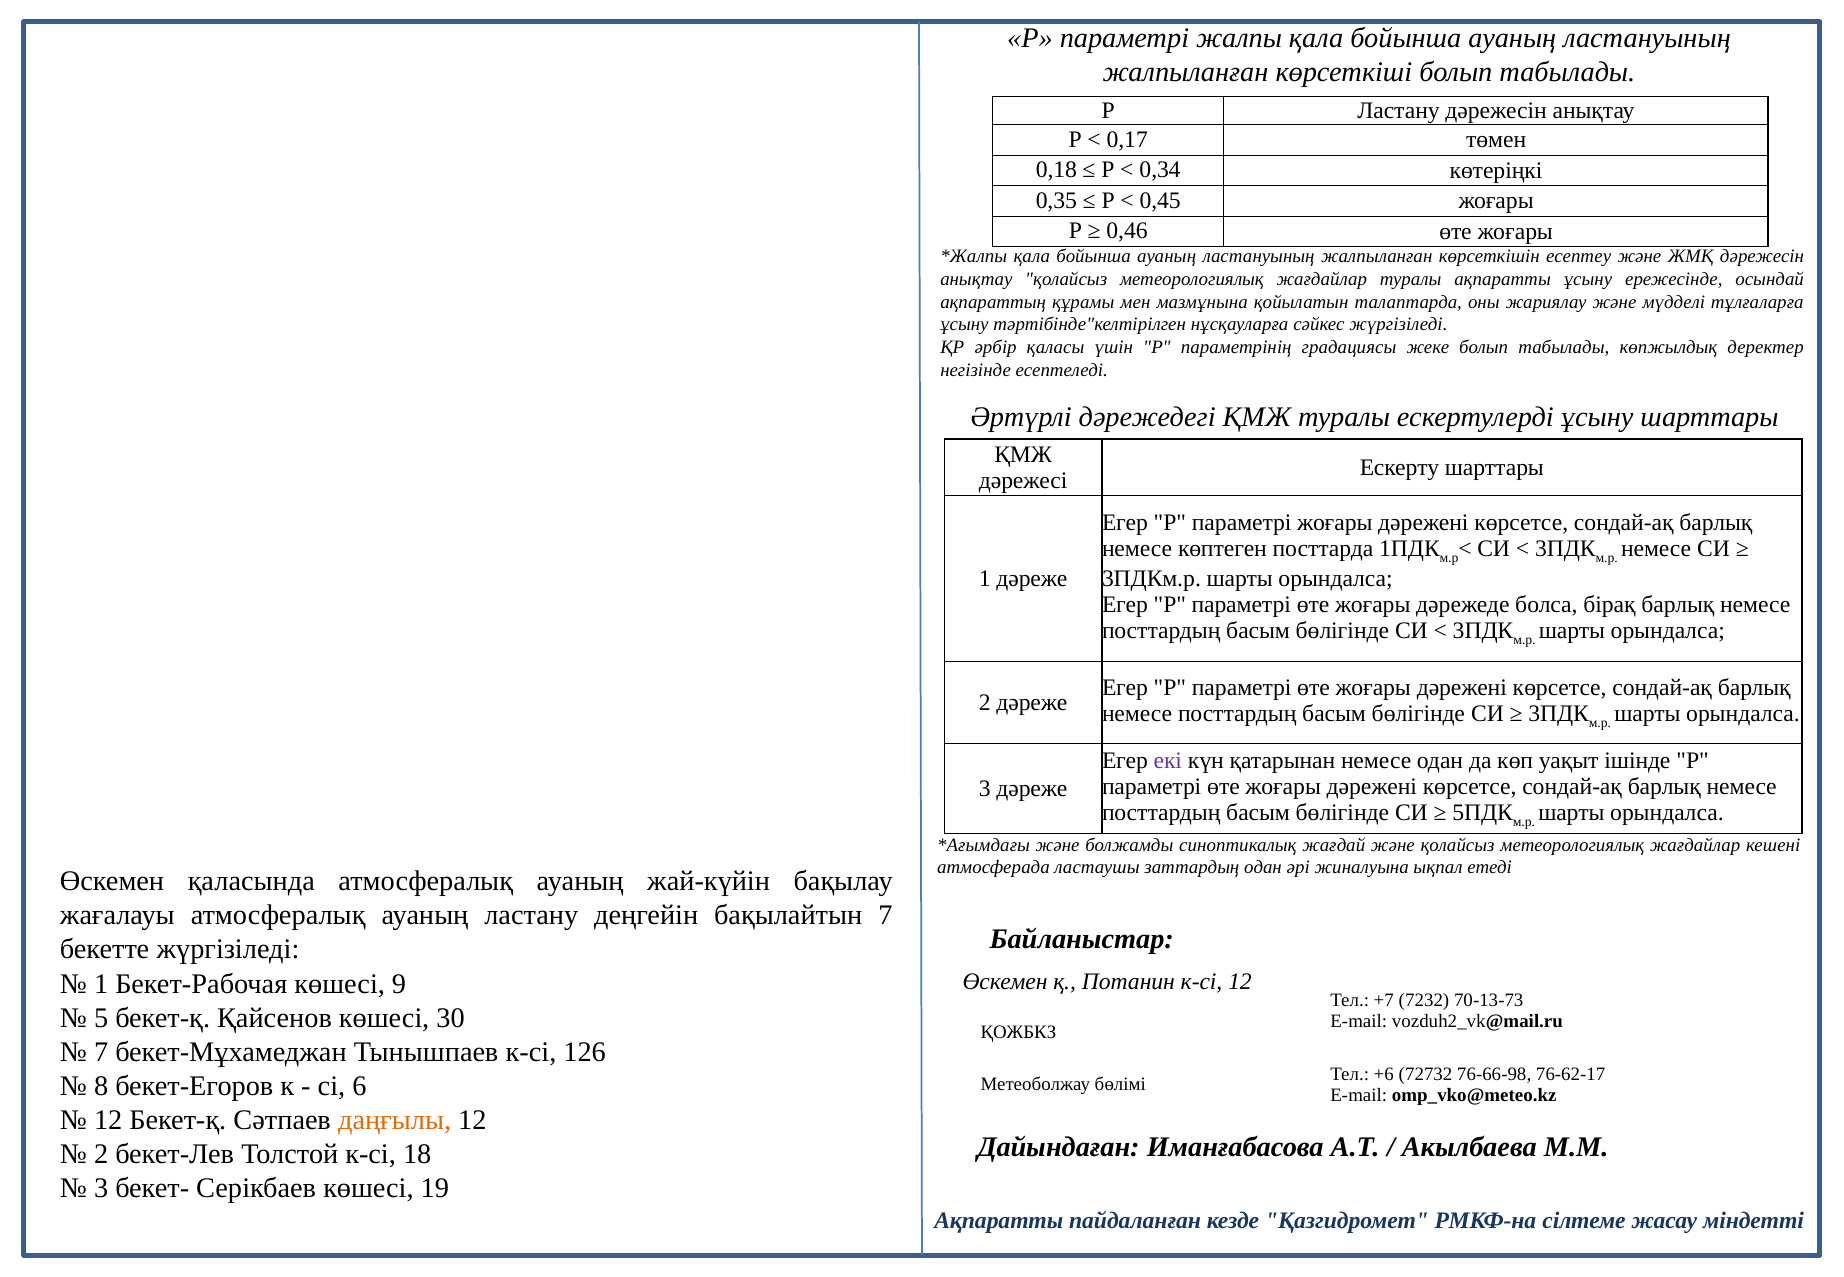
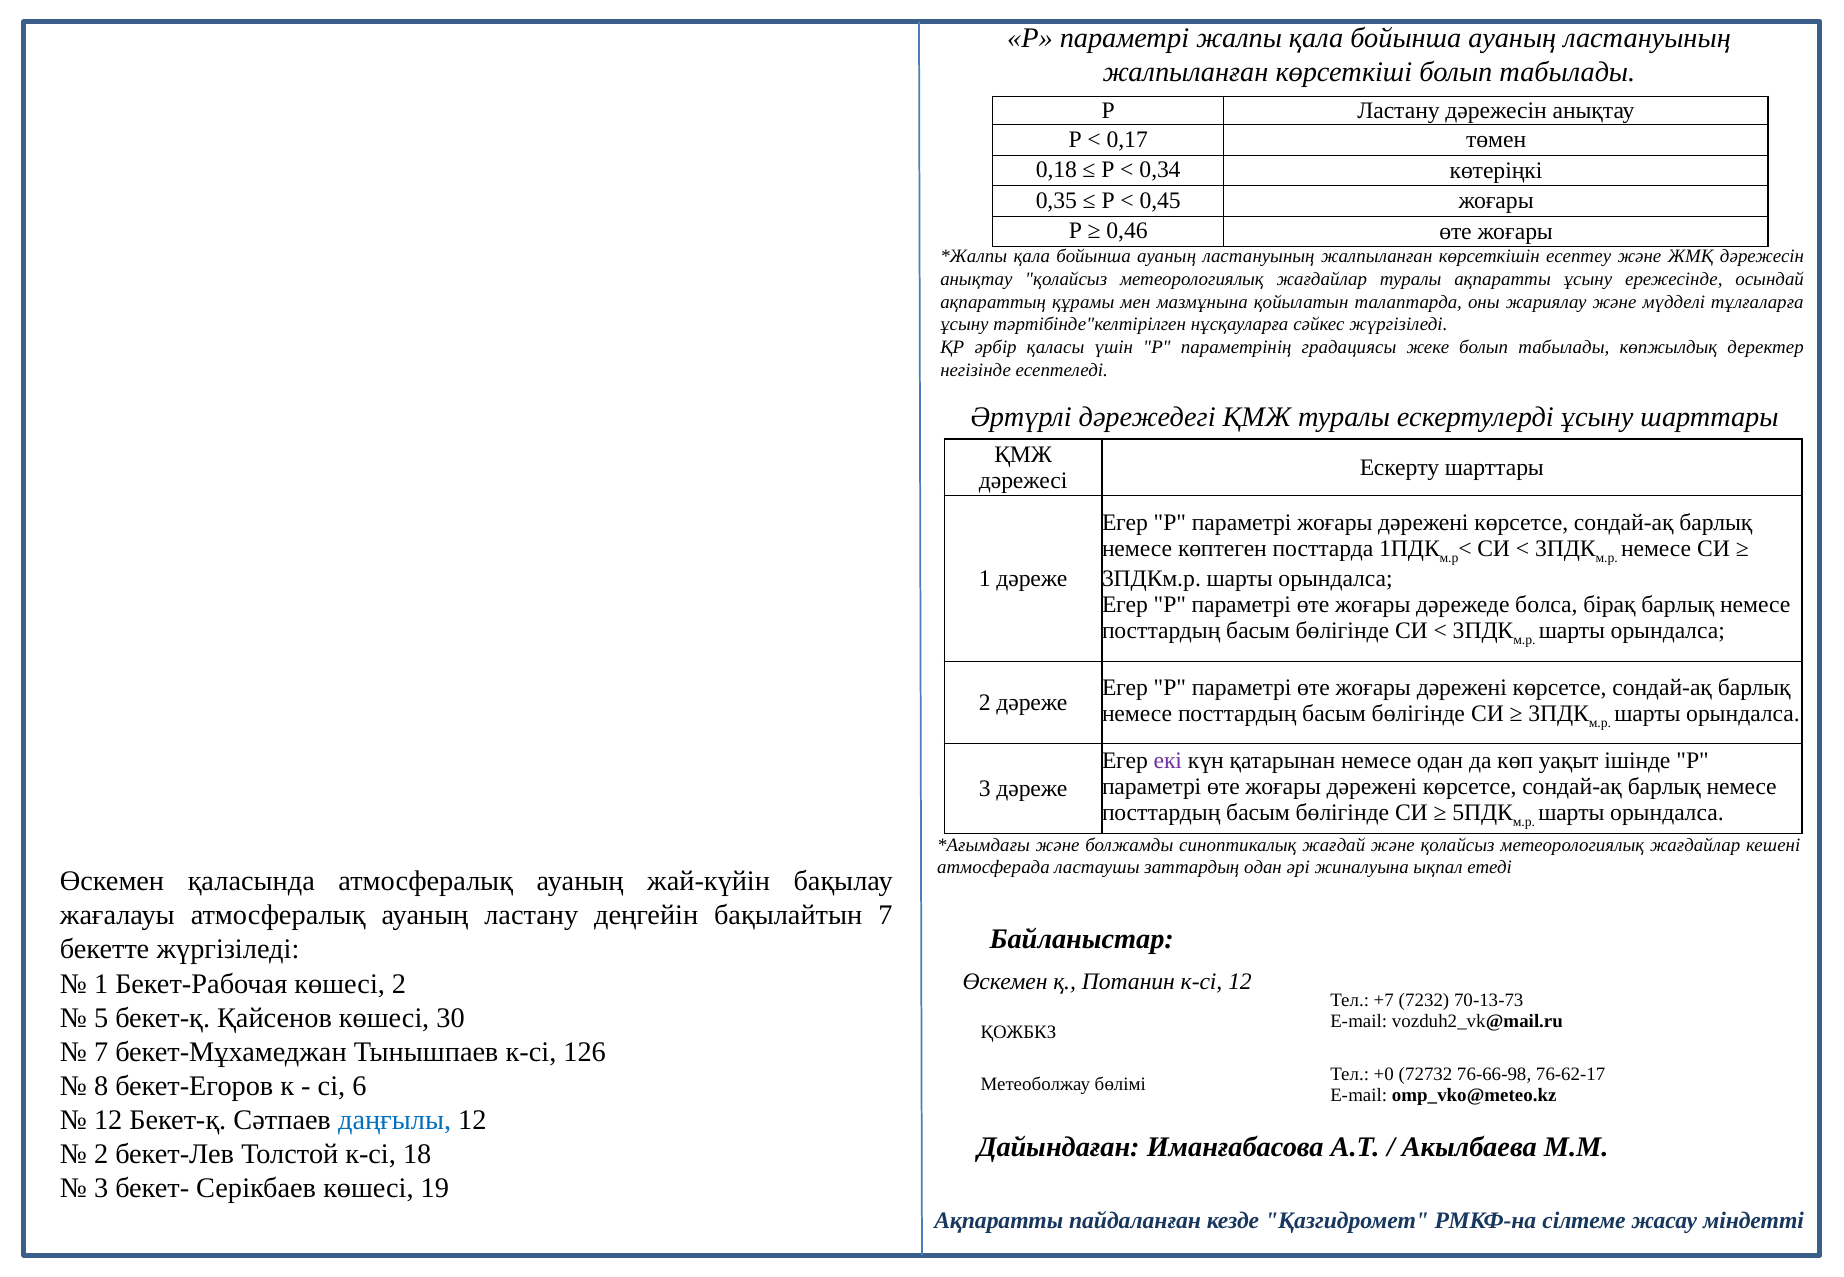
көшесі 9: 9 -> 2 (399, 983)
+6: +6 -> +0 (1384, 1074)
даңғылы colour: orange -> blue (395, 1120)
